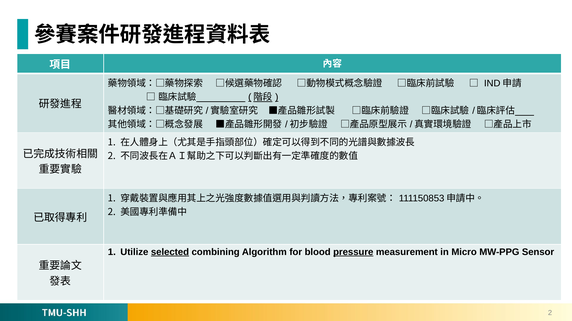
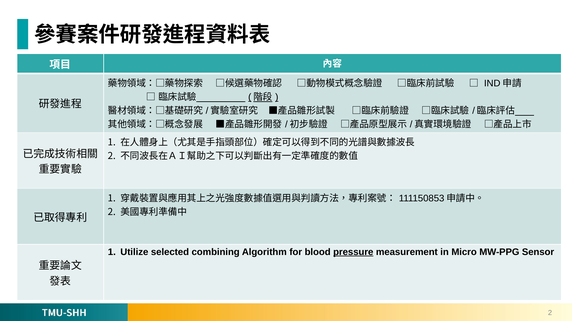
selected underline: present -> none (170, 252)
